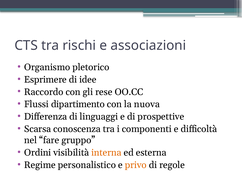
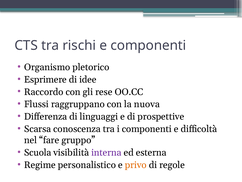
e associazioni: associazioni -> componenti (148, 45)
dipartimento: dipartimento -> raggruppano (78, 104)
Ordini: Ordini -> Scuola (38, 152)
interna colour: orange -> purple (106, 152)
